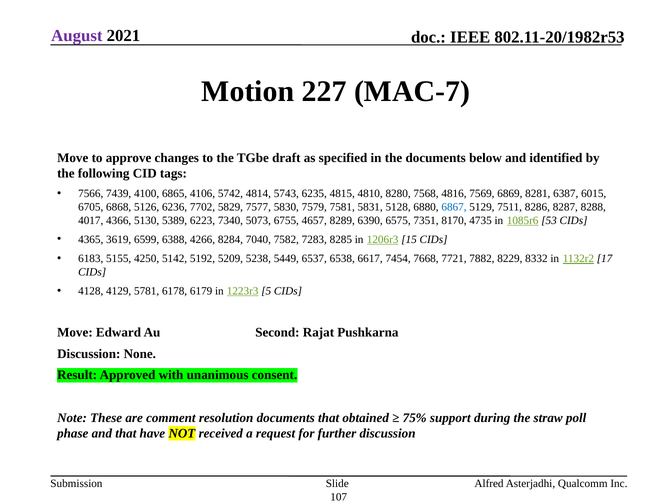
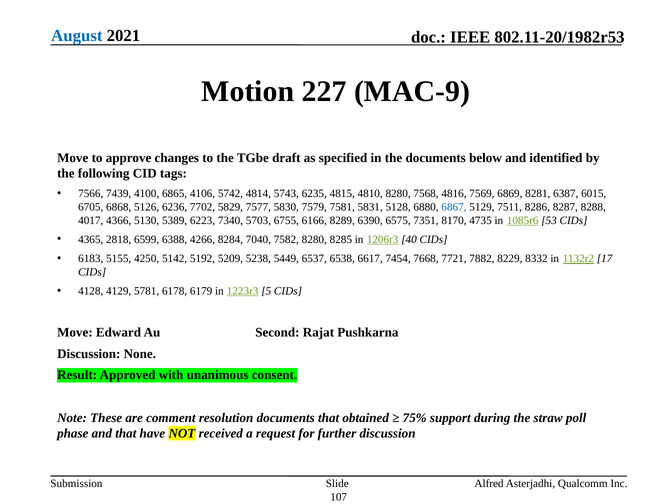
August colour: purple -> blue (77, 36)
MAC-7: MAC-7 -> MAC-9 (412, 92)
5073: 5073 -> 5703 (258, 220)
4657: 4657 -> 6166 (314, 220)
3619: 3619 -> 2818 (119, 239)
7582 7283: 7283 -> 8280 (314, 239)
15: 15 -> 40 (409, 239)
